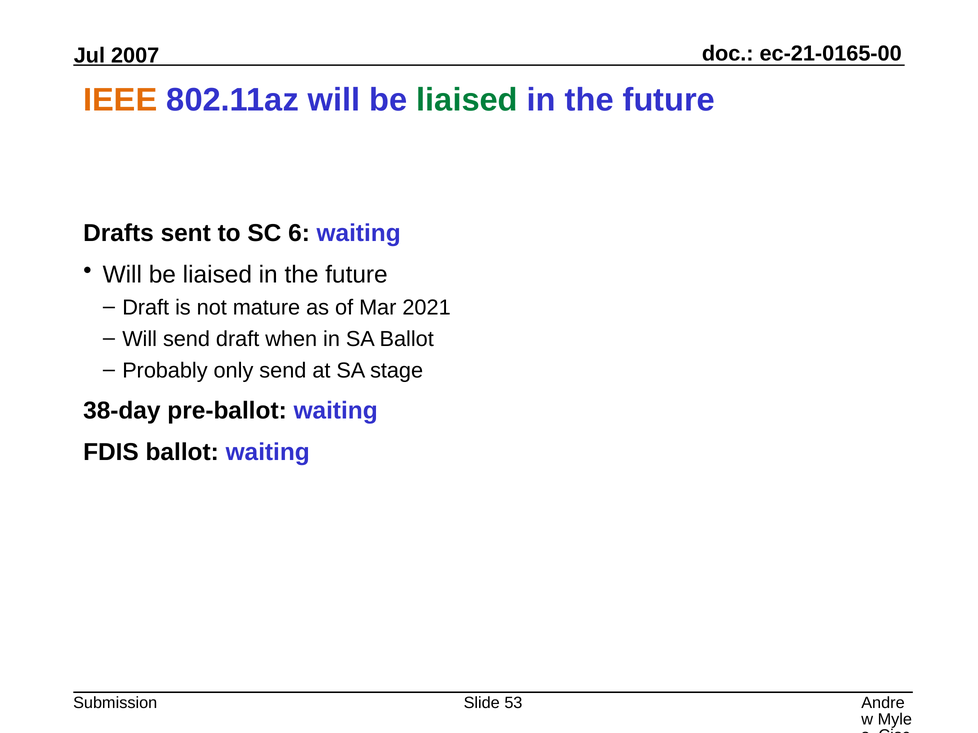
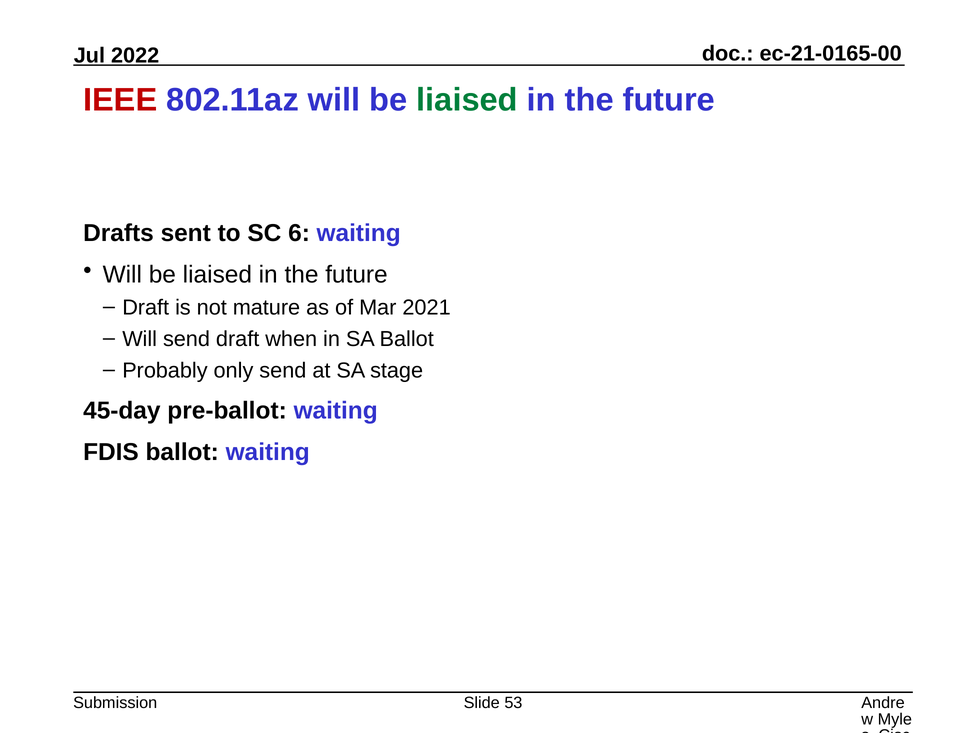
2007: 2007 -> 2022 (135, 56)
IEEE colour: orange -> red (120, 100)
38-day: 38-day -> 45-day (122, 411)
